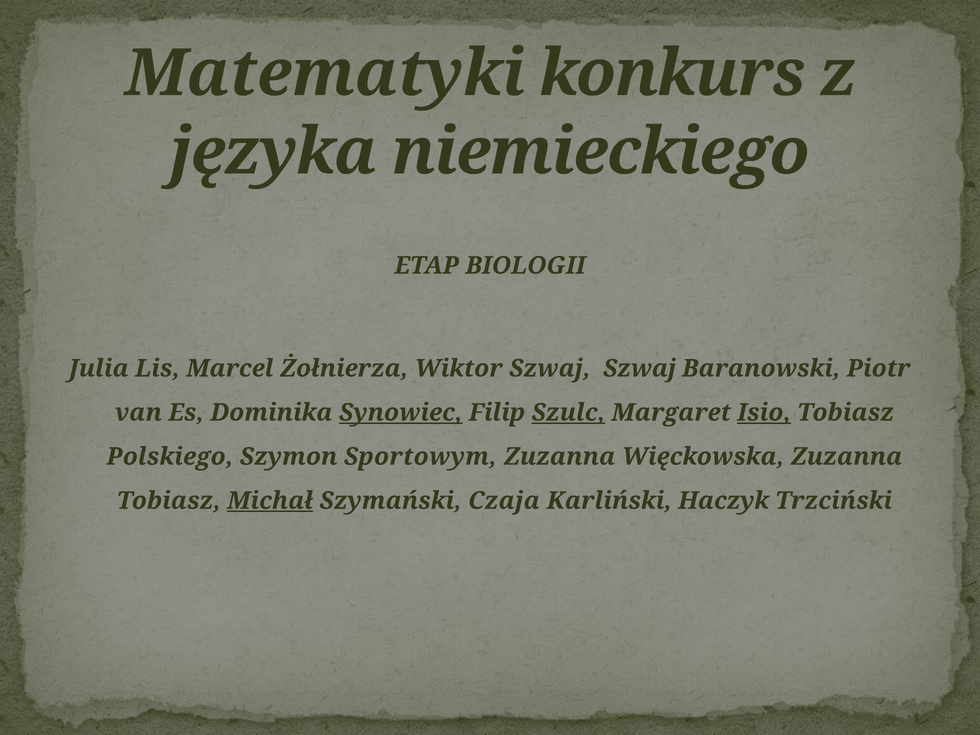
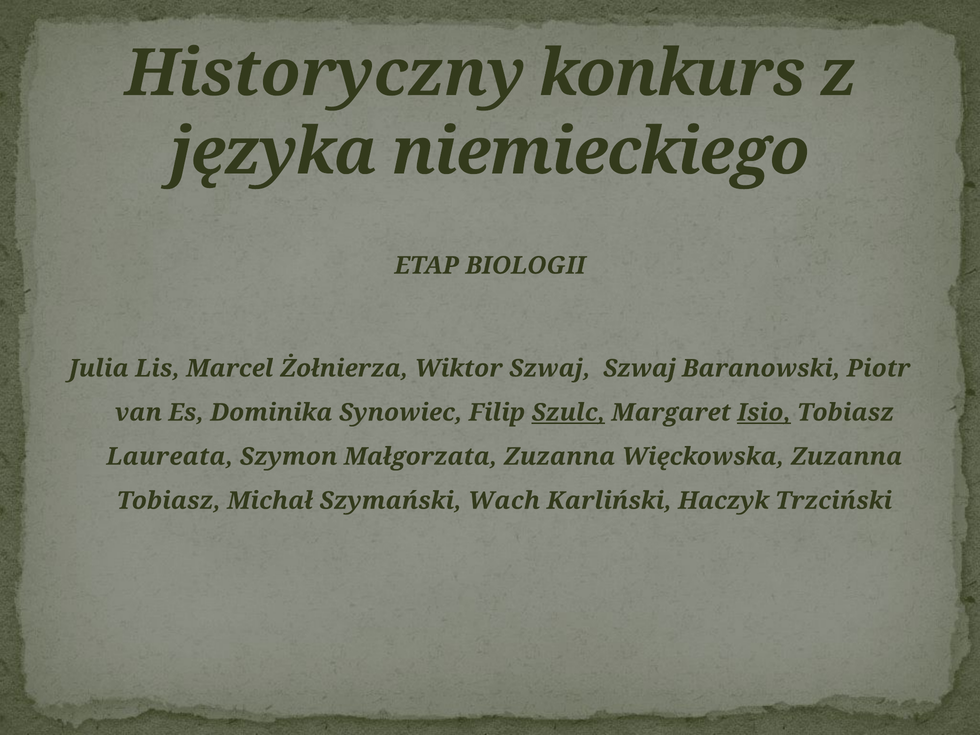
Matematyki: Matematyki -> Historyczny (325, 74)
Synowiec underline: present -> none (401, 413)
Polskiego: Polskiego -> Laureata (170, 457)
Sportowym: Sportowym -> Małgorzata (420, 457)
Michał underline: present -> none (270, 501)
Czaja: Czaja -> Wach (504, 501)
